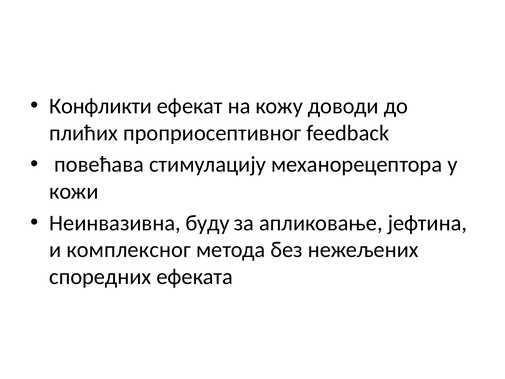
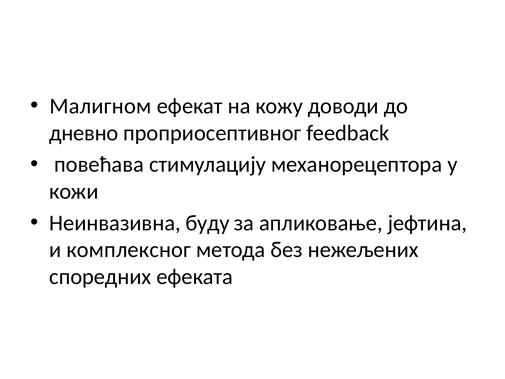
Конфликти: Конфликти -> Малигном (100, 106)
плићих: плићих -> дневно (84, 133)
